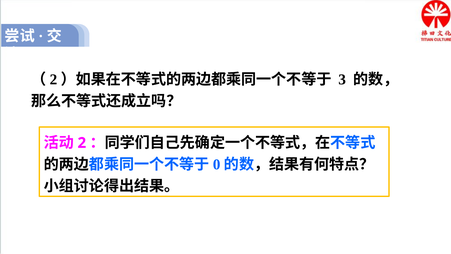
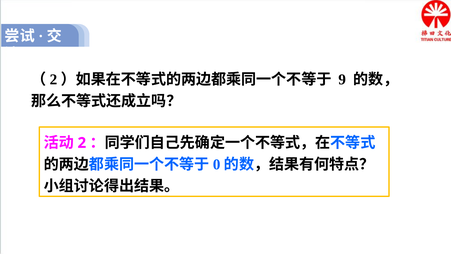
3: 3 -> 9 (342, 79)
